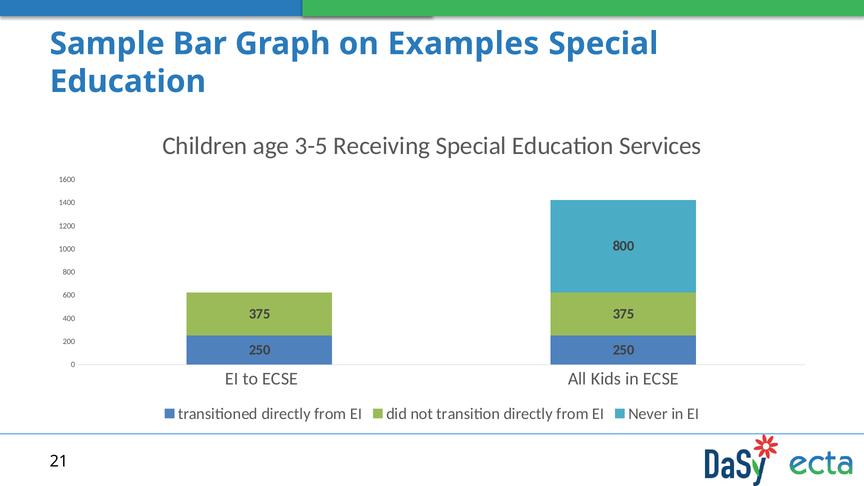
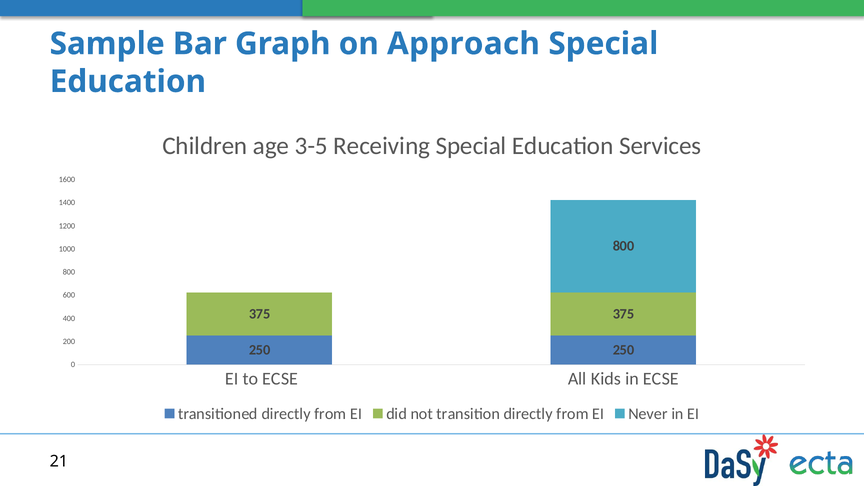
Examples: Examples -> Approach (463, 44)
